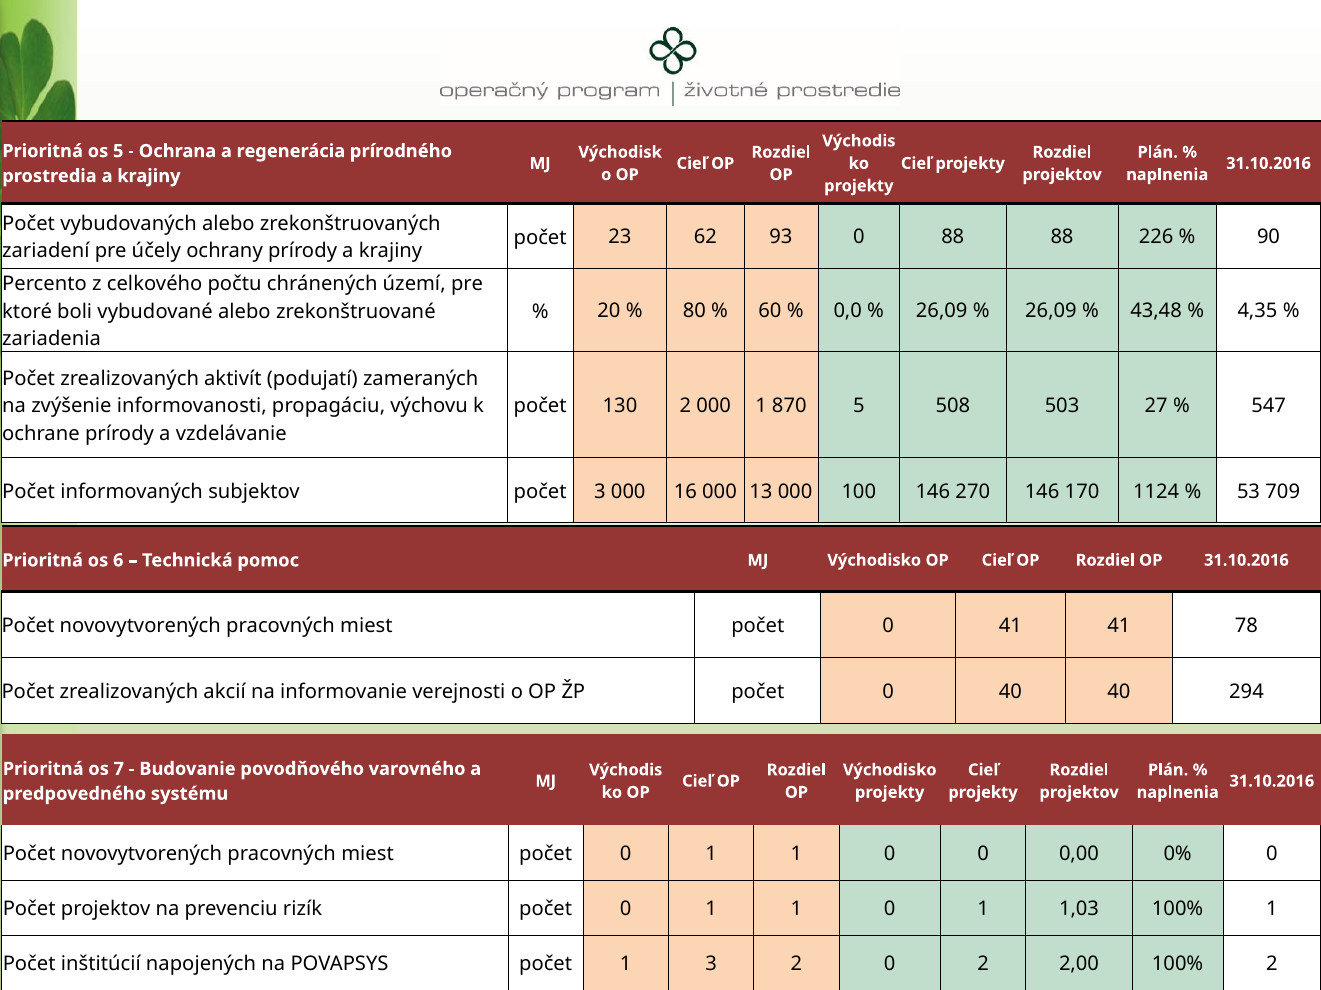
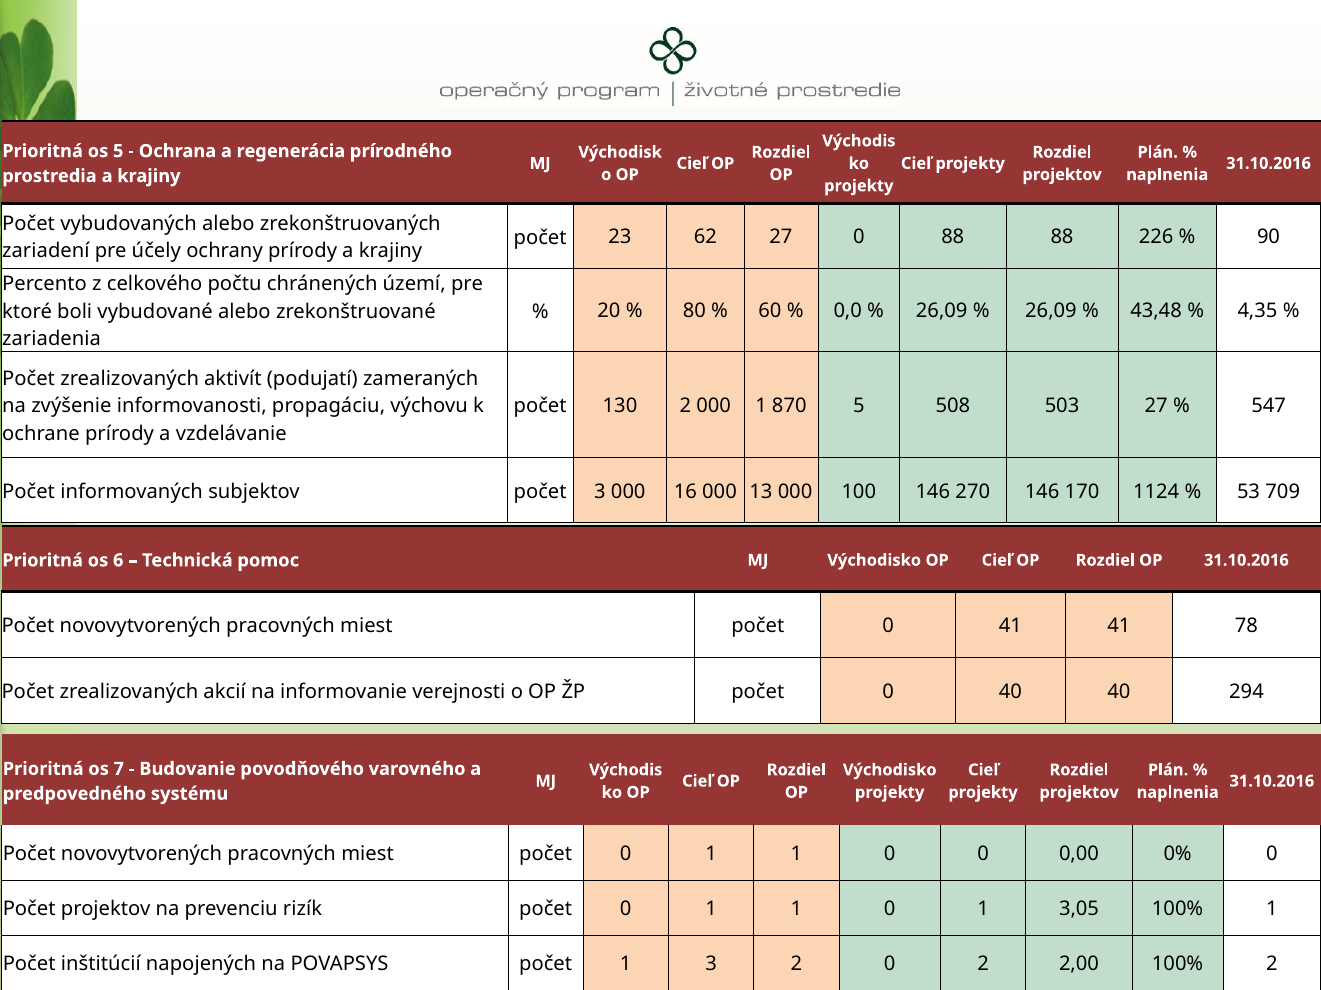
62 93: 93 -> 27 (781, 237)
1,03: 1,03 -> 3,05 (1079, 910)
